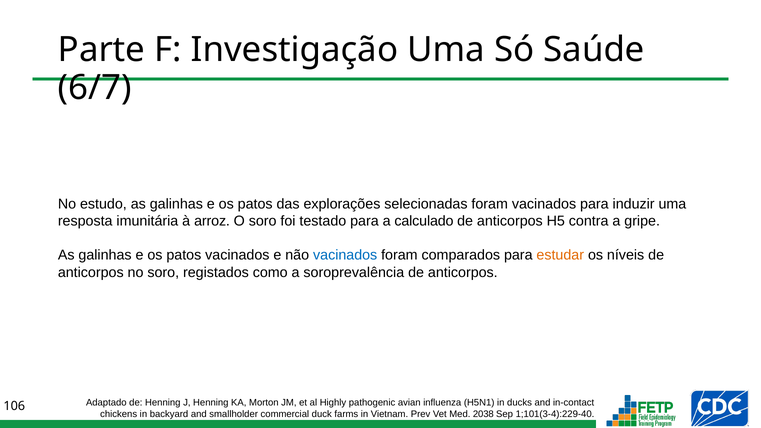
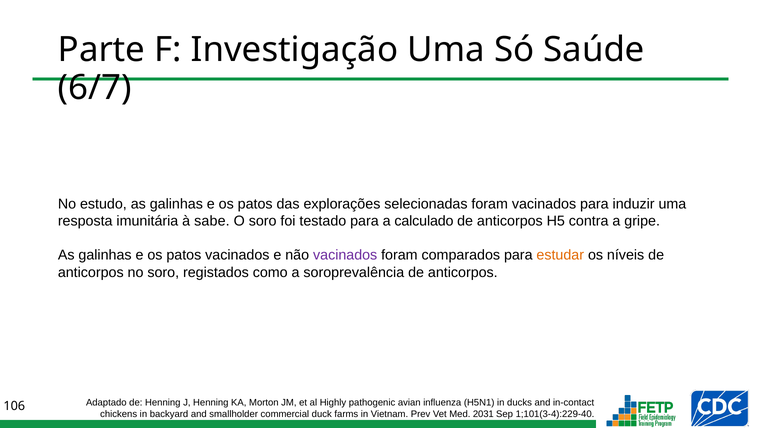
arroz: arroz -> sabe (212, 221)
vacinados colour: blue -> purple (345, 255)
2038: 2038 -> 2031 (483, 414)
